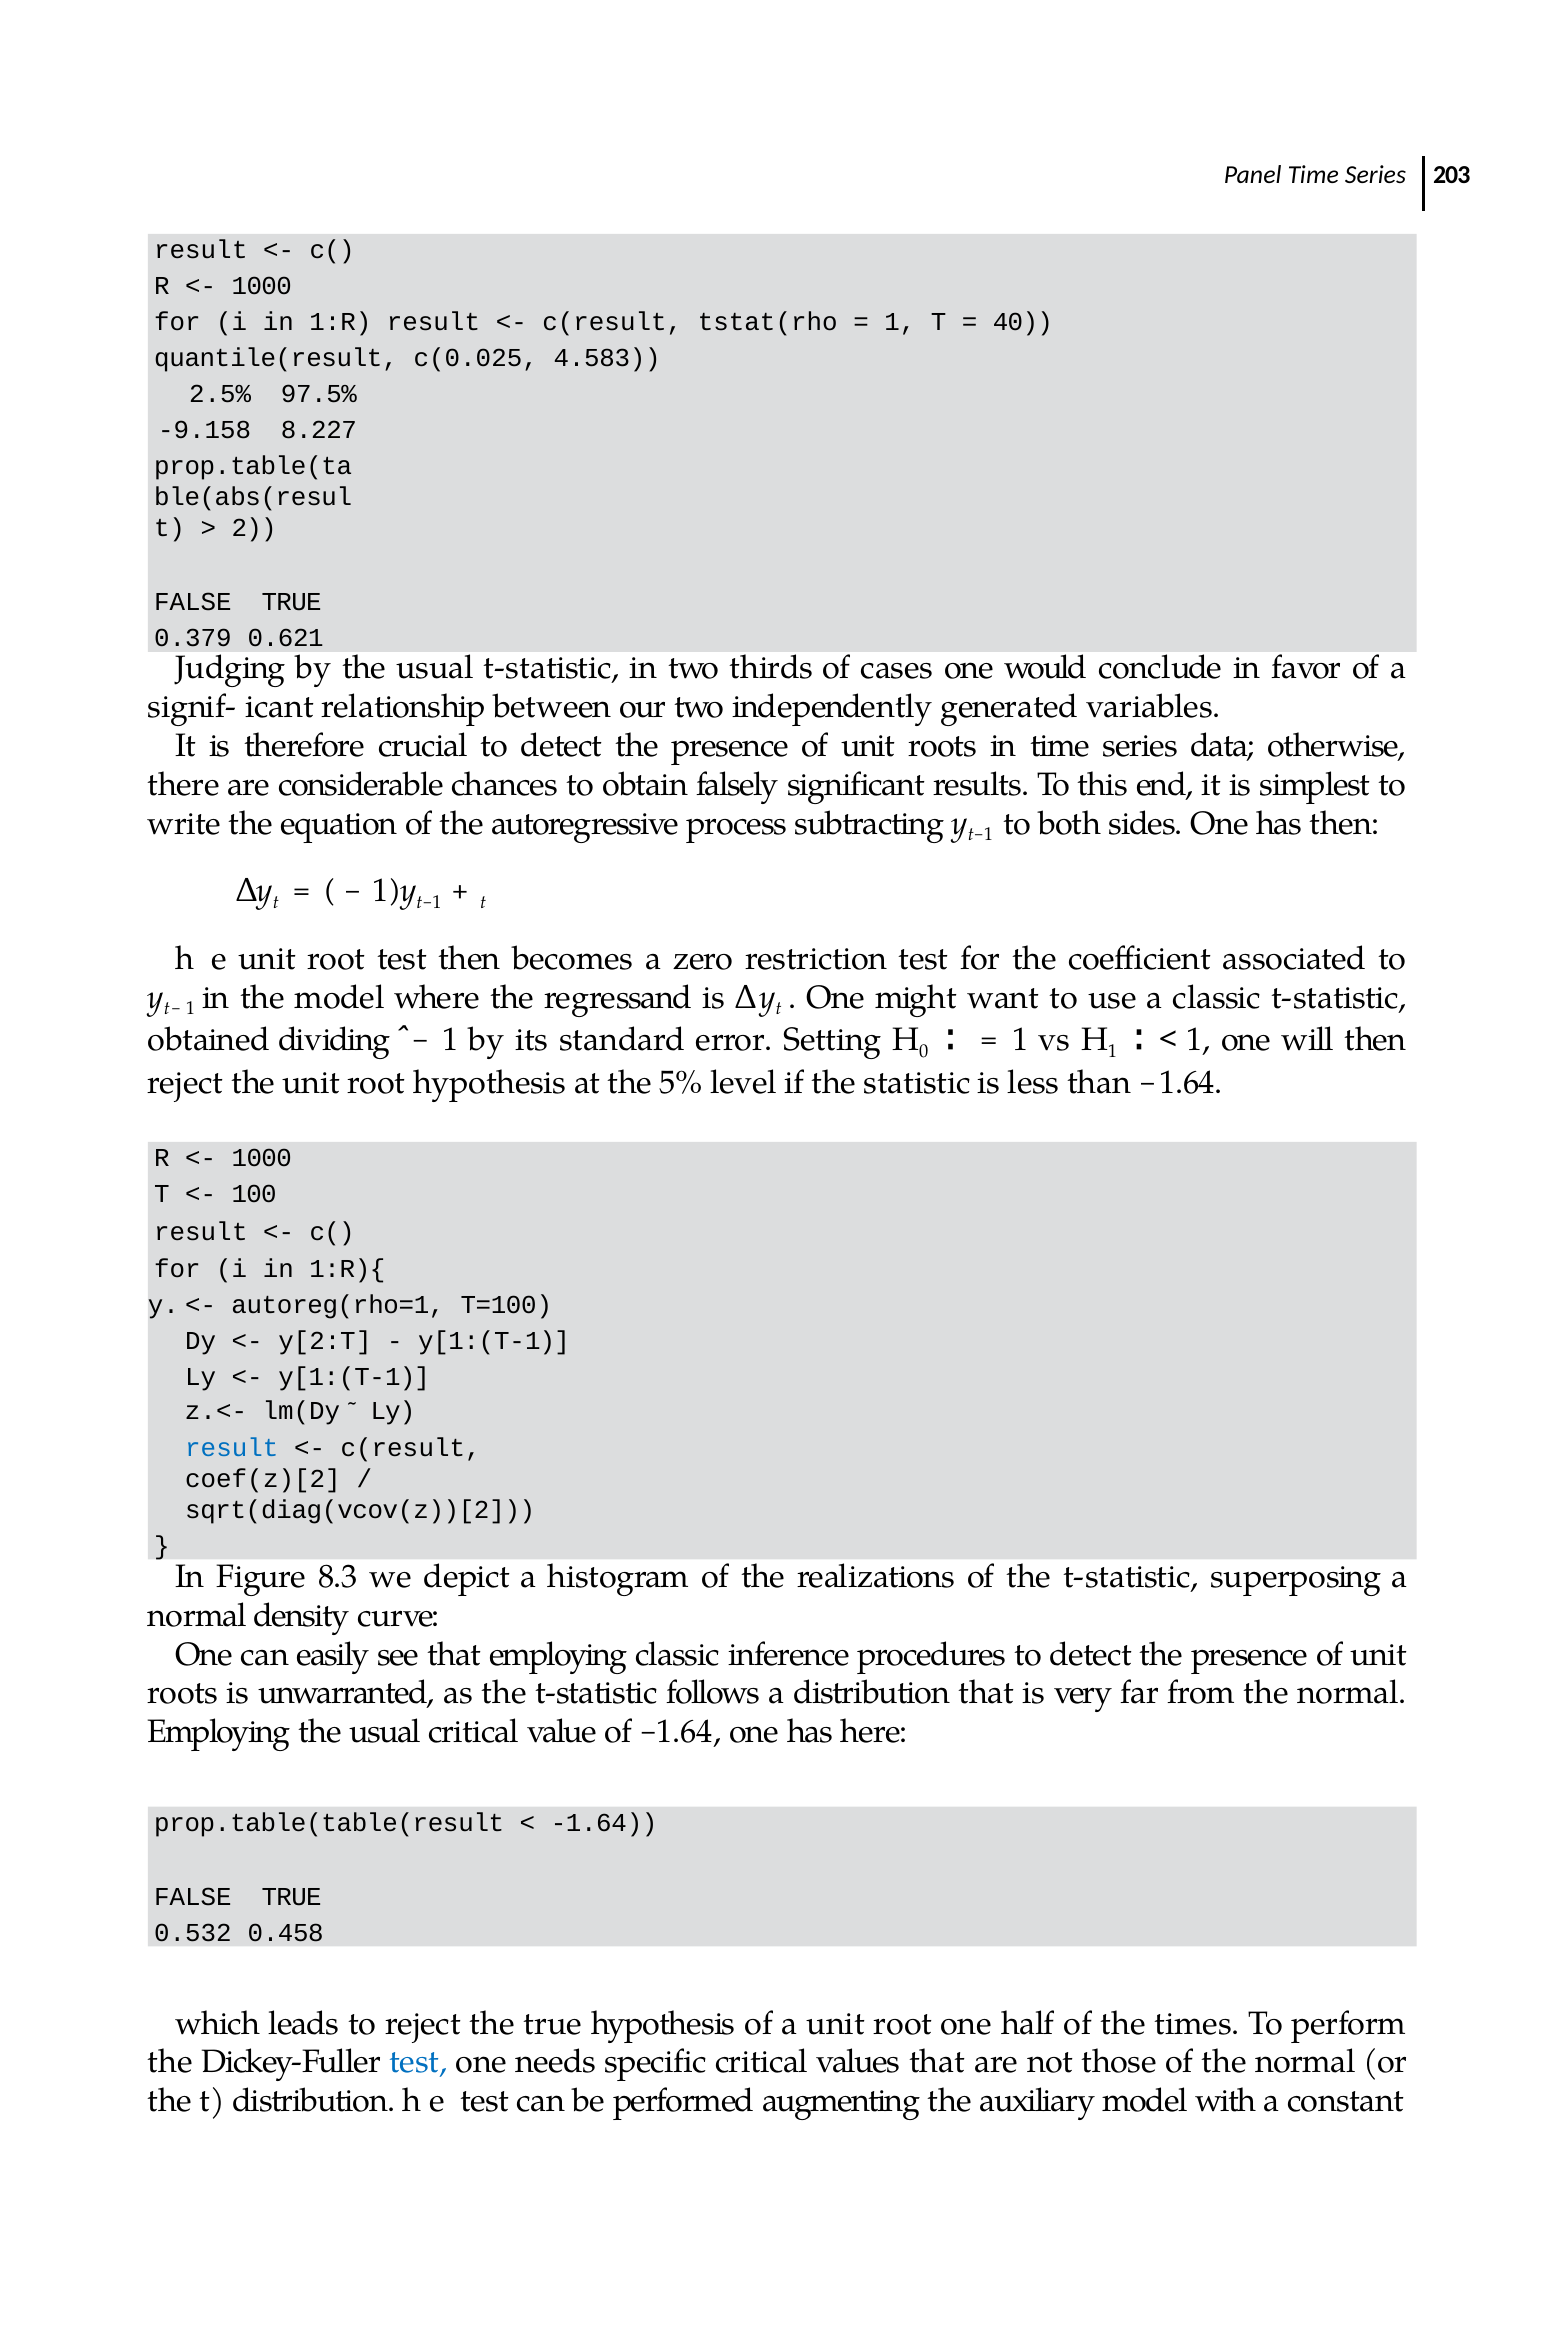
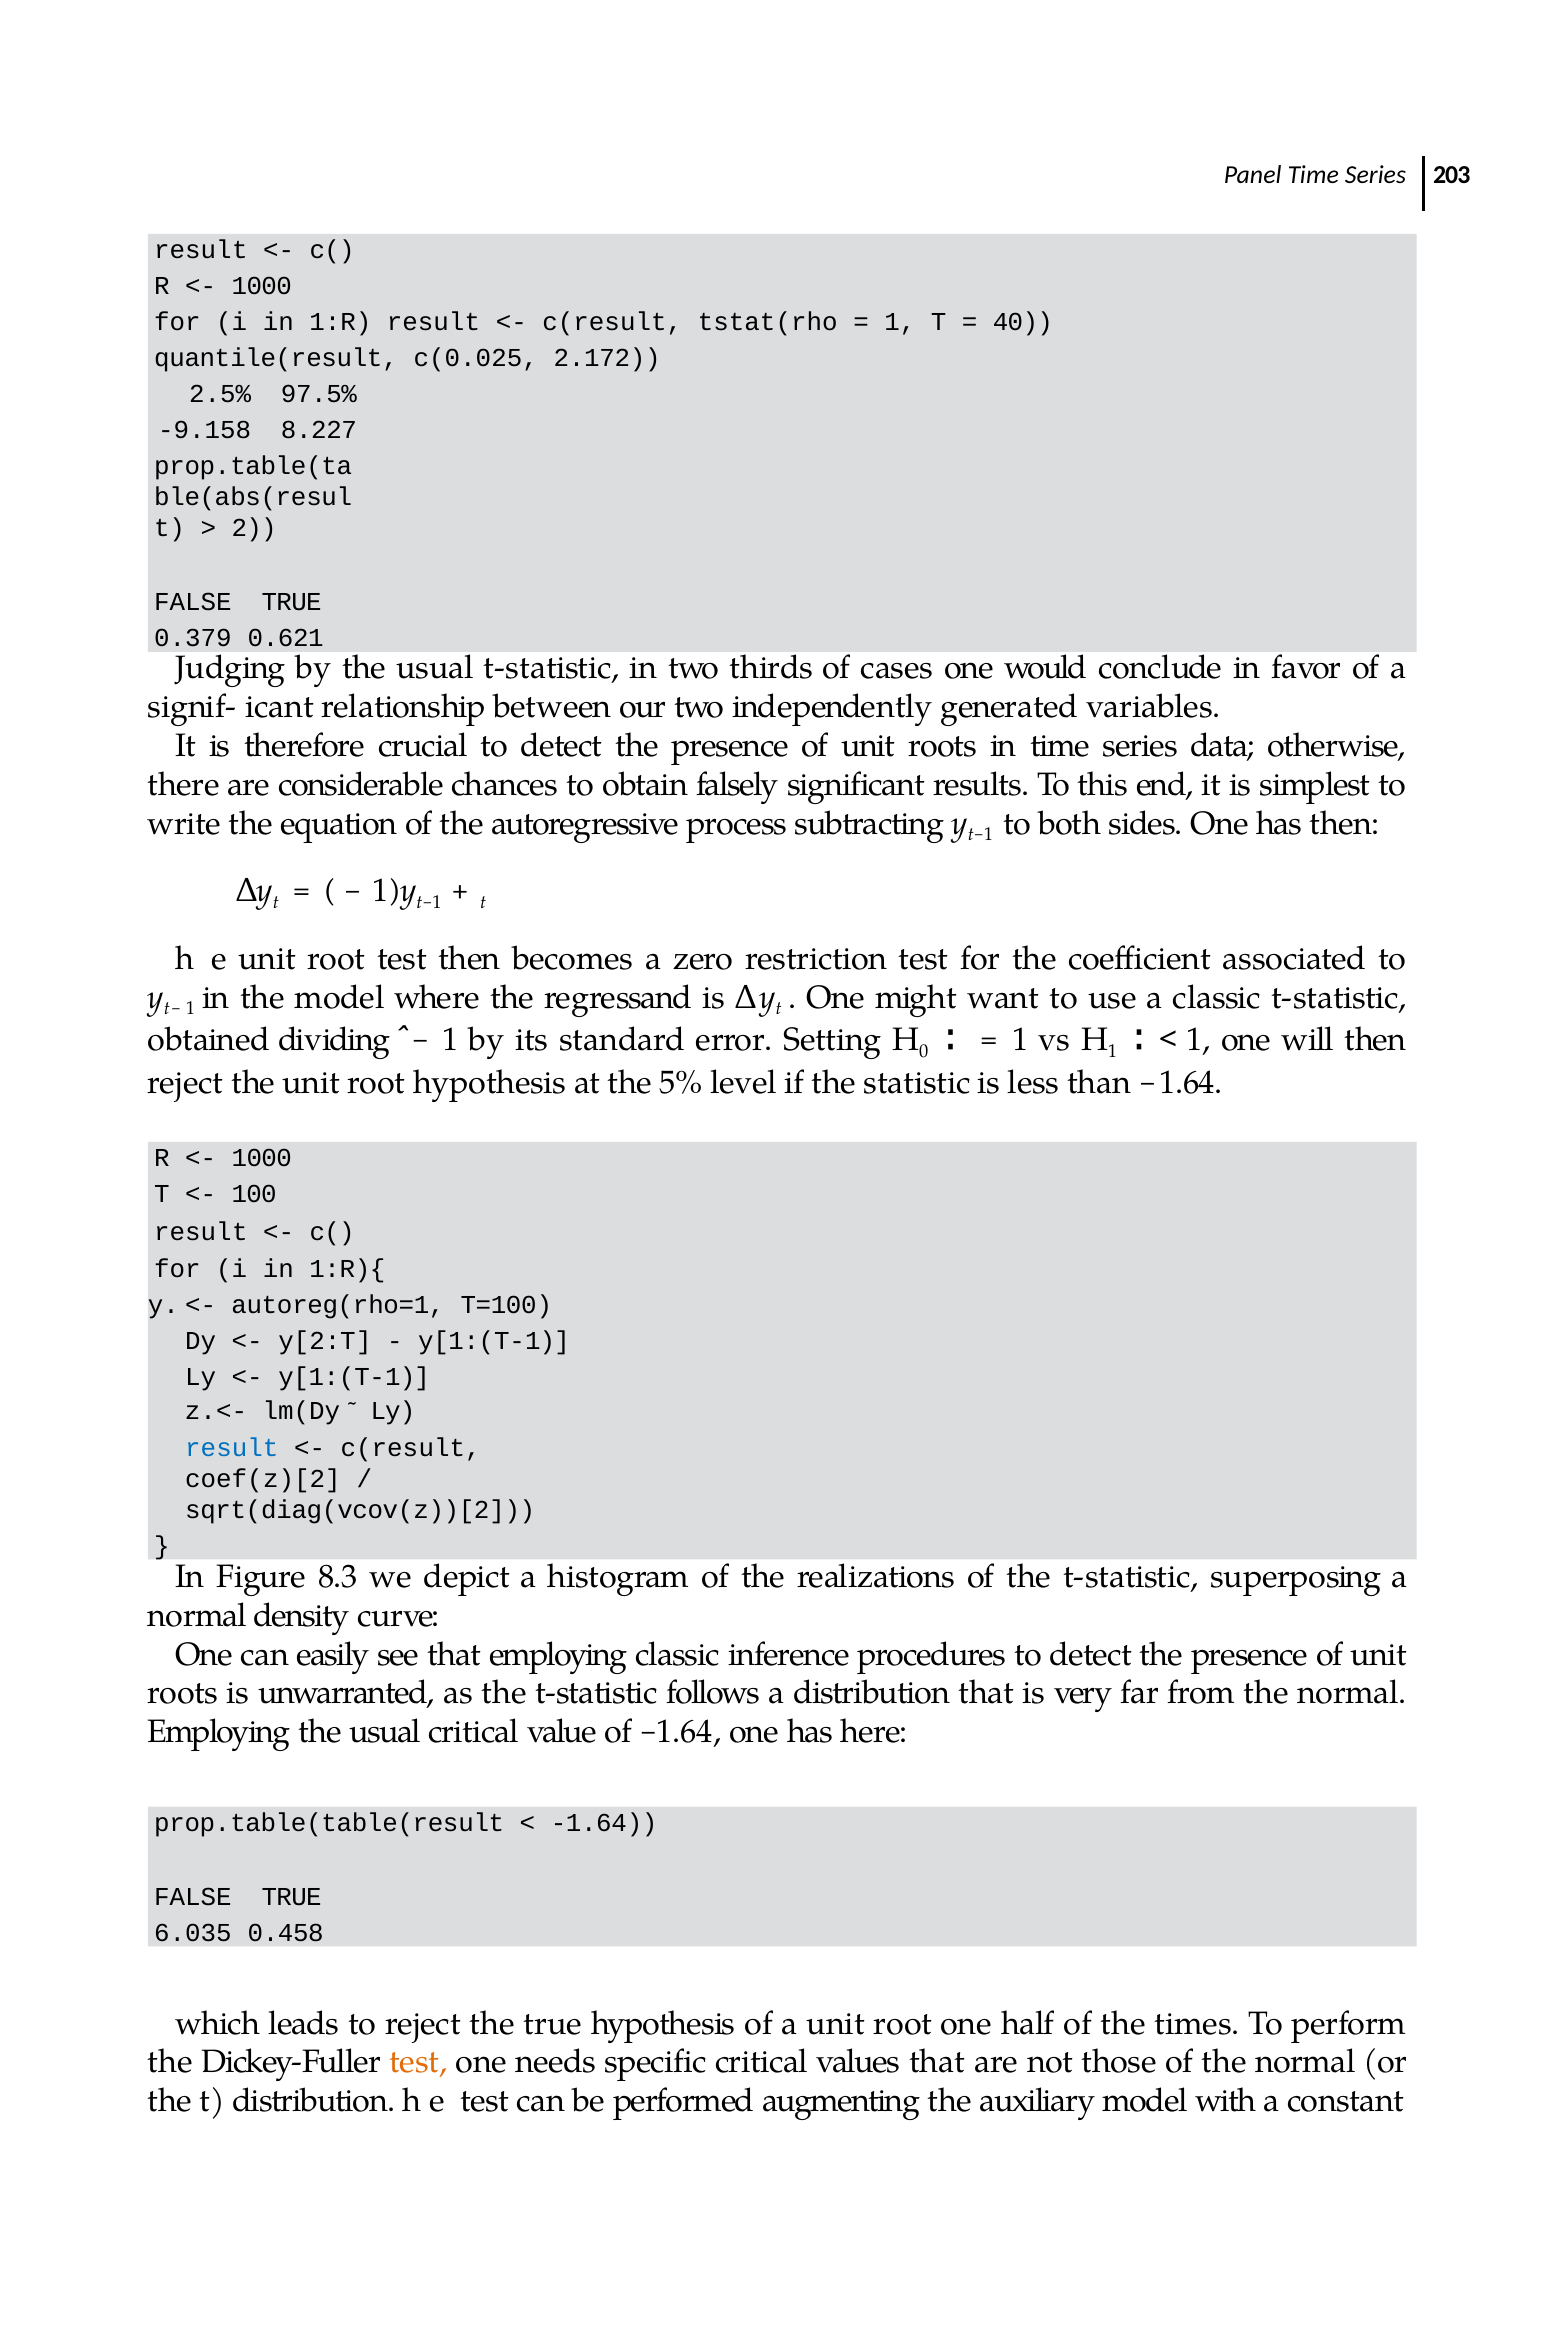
4.583: 4.583 -> 2.172 (607, 358)
0.532: 0.532 -> 6.035 (193, 1933)
test colour: blue -> orange (418, 2063)
